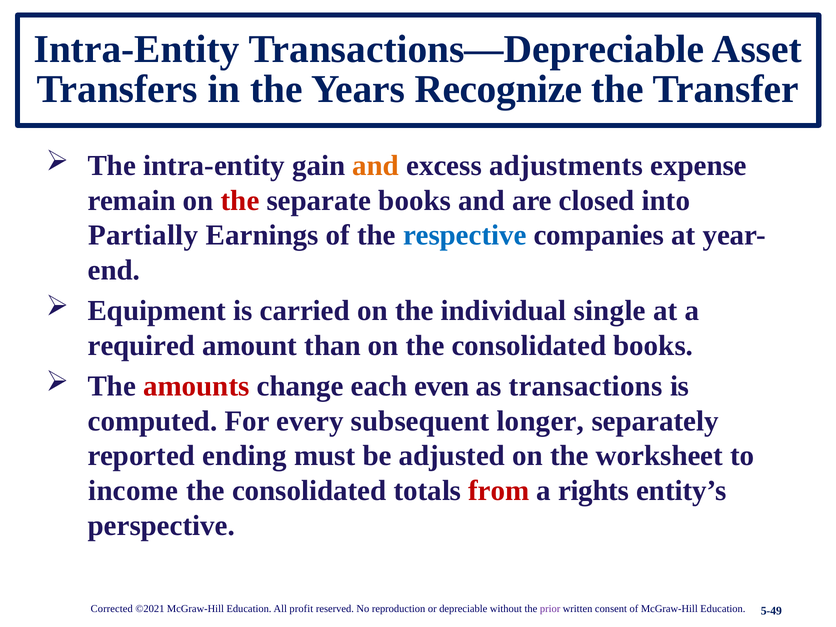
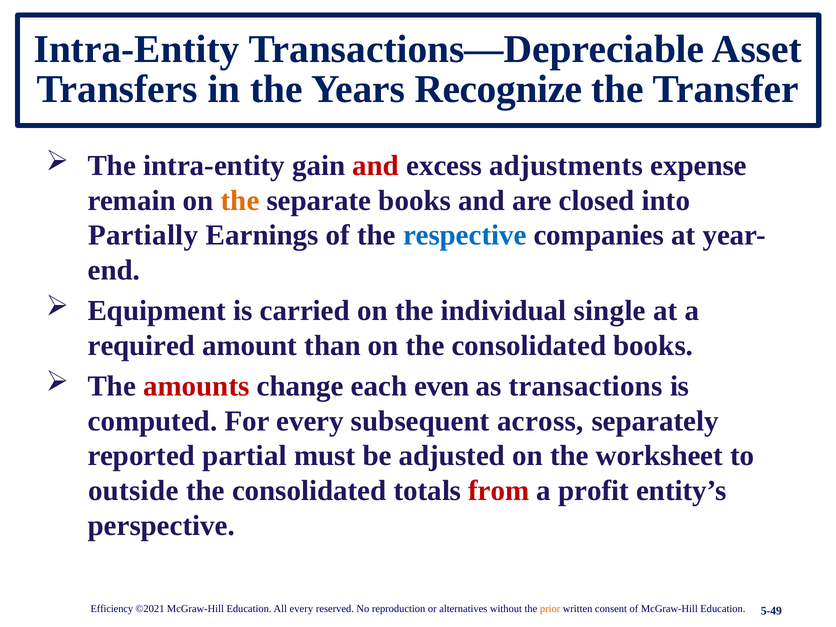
and colour: orange -> red (376, 166)
the colour: red -> orange (240, 201)
longer: longer -> across (540, 421)
ending: ending -> partial (245, 456)
income: income -> outside (133, 491)
rights: rights -> profit (593, 491)
Corrected: Corrected -> Efficiency (112, 609)
All profit: profit -> every (301, 609)
depreciable: depreciable -> alternatives (463, 609)
prior colour: purple -> orange (550, 609)
